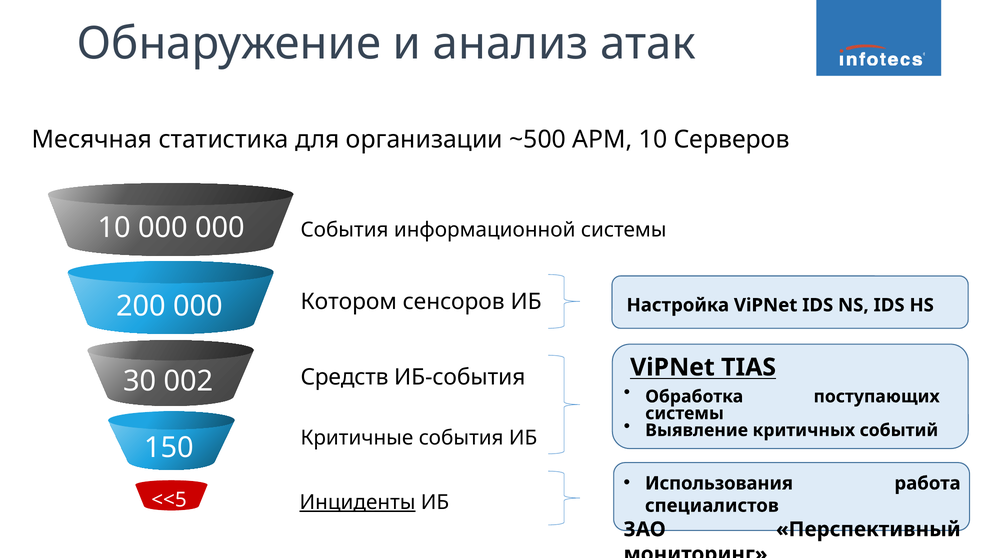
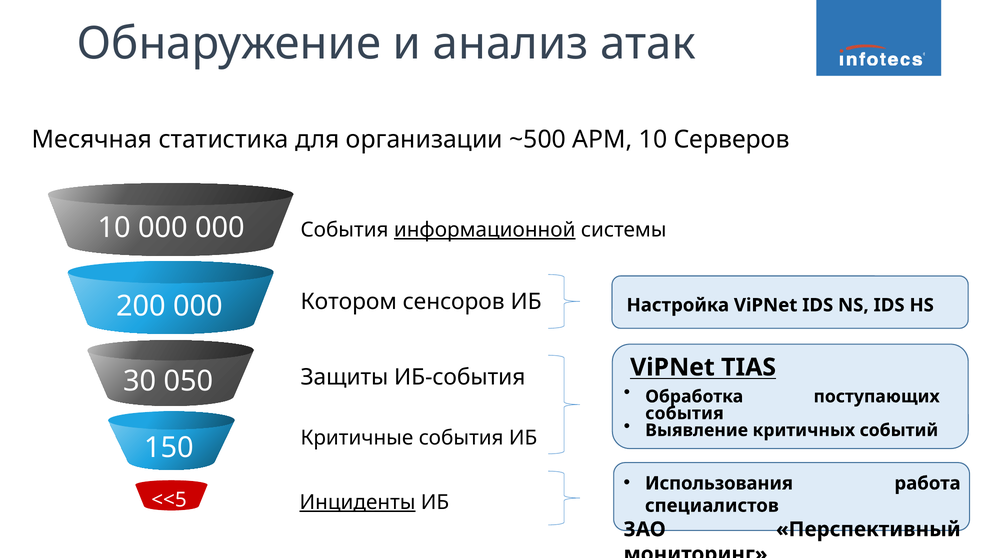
информационной underline: none -> present (485, 230)
Средств: Средств -> Защиты (344, 377)
002: 002 -> 050 (189, 381)
системы: системы -> события (684, 413)
